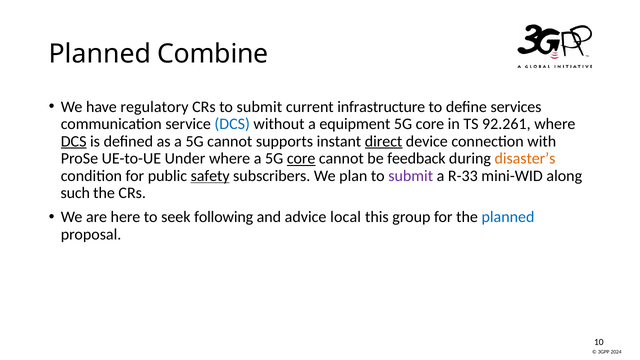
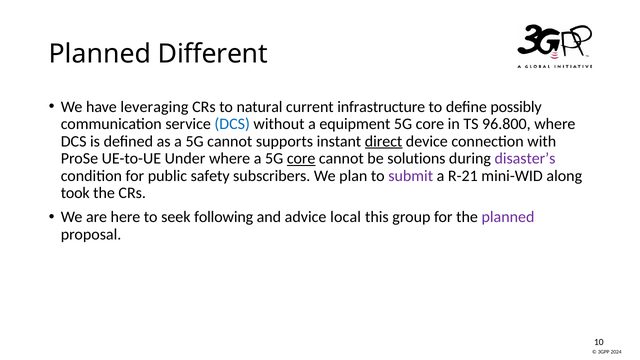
Combine: Combine -> Different (213, 54)
regulatory: regulatory -> leveraging (154, 107)
CRs to submit: submit -> natural (260, 107)
services: services -> possibly (516, 107)
92.261: 92.261 -> 96.800 (506, 124)
DCS underline: present -> none (74, 141)
feedback: feedback -> solutions (416, 159)
disaster’s colour: orange -> purple (525, 159)
safety underline: present -> none (210, 176)
R-33: R-33 -> R-21 (463, 176)
such: such -> took (75, 193)
planned colour: blue -> purple (508, 217)
